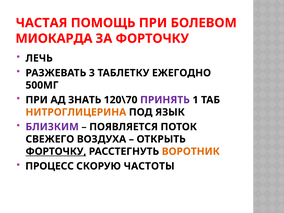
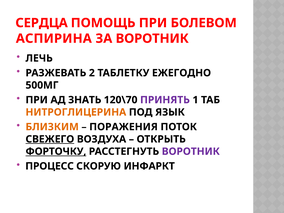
ЧАСТАЯ: ЧАСТАЯ -> СЕРДЦА (42, 23)
МИОКАРДА: МИОКАРДА -> АСПИРИНА (54, 39)
ЗА ФОРТОЧКУ: ФОРТОЧКУ -> ВОРОТНИК (152, 39)
3: 3 -> 2 (92, 73)
БЛИЗКИМ colour: purple -> orange (52, 127)
ПОЯВЛЯЕТСЯ: ПОЯВЛЯЕТСЯ -> ПОРАЖЕНИЯ (124, 127)
СВЕЖЕГО underline: none -> present (50, 139)
ВОРОТНИК colour: orange -> purple (191, 151)
ЧАСТОТЫ: ЧАСТОТЫ -> ИНФАРКТ (149, 166)
